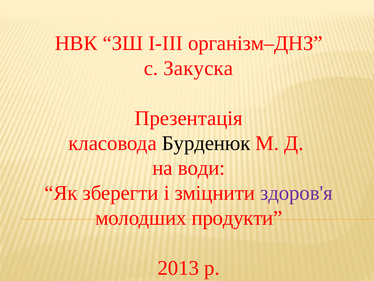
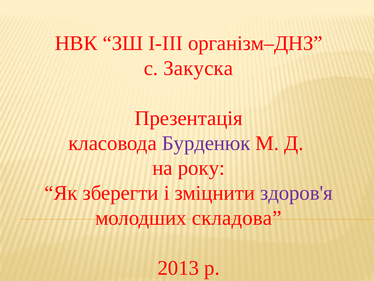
Бурденюк colour: black -> purple (206, 143)
води: води -> року (201, 168)
продукти: продукти -> складова (237, 218)
